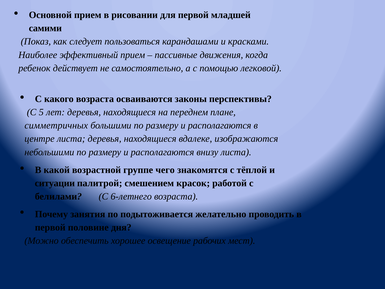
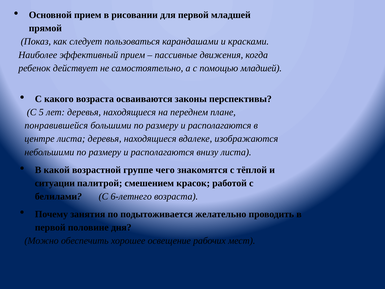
самими: самими -> прямой (45, 28)
помощью легковой: легковой -> младшей (261, 68)
симметричных: симметричных -> понравившейся (56, 125)
